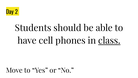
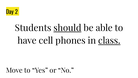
should underline: none -> present (67, 28)
